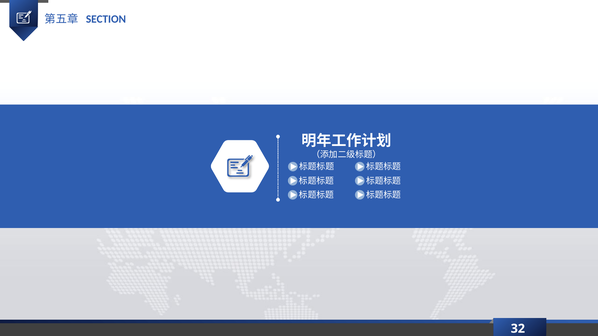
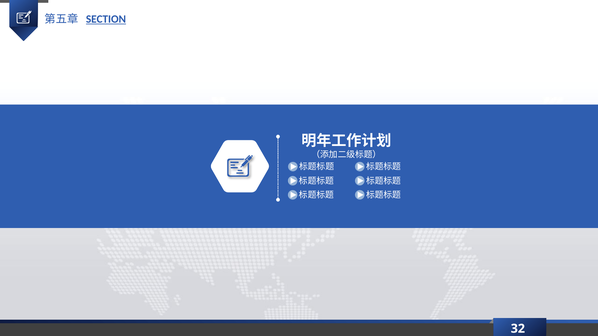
SECTION underline: none -> present (106, 19)
